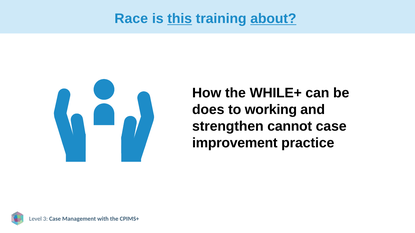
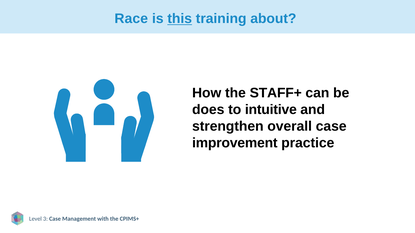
about underline: present -> none (273, 19)
WHILE+: WHILE+ -> STAFF+ (276, 93)
working: working -> intuitive (271, 110)
cannot: cannot -> overall (290, 126)
